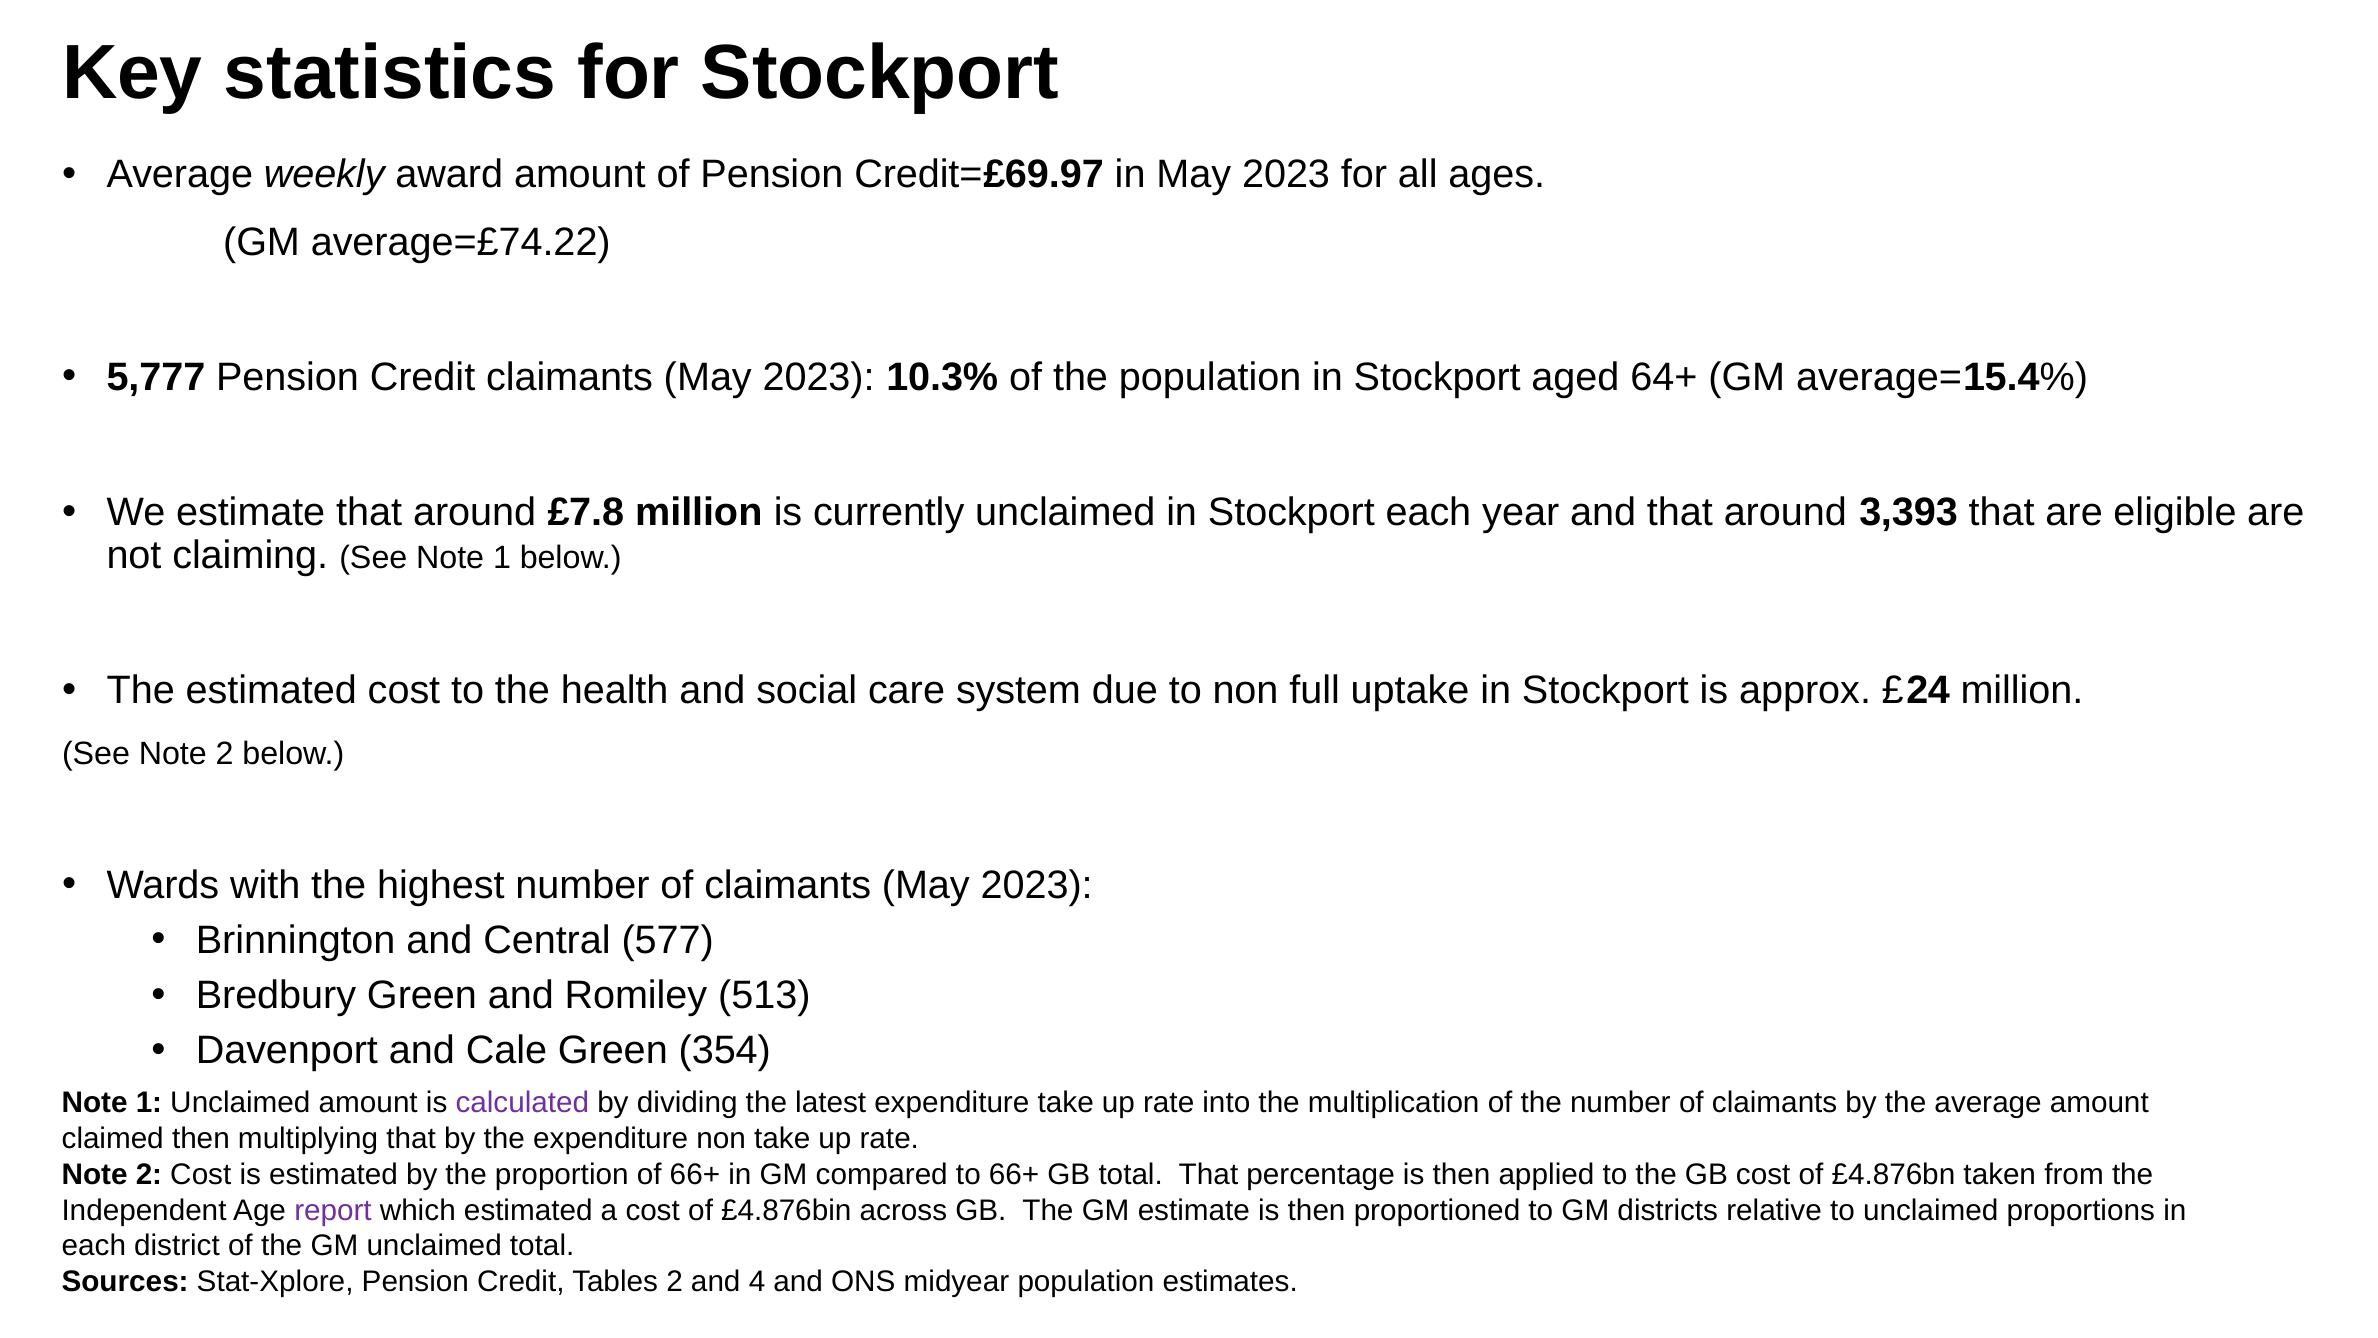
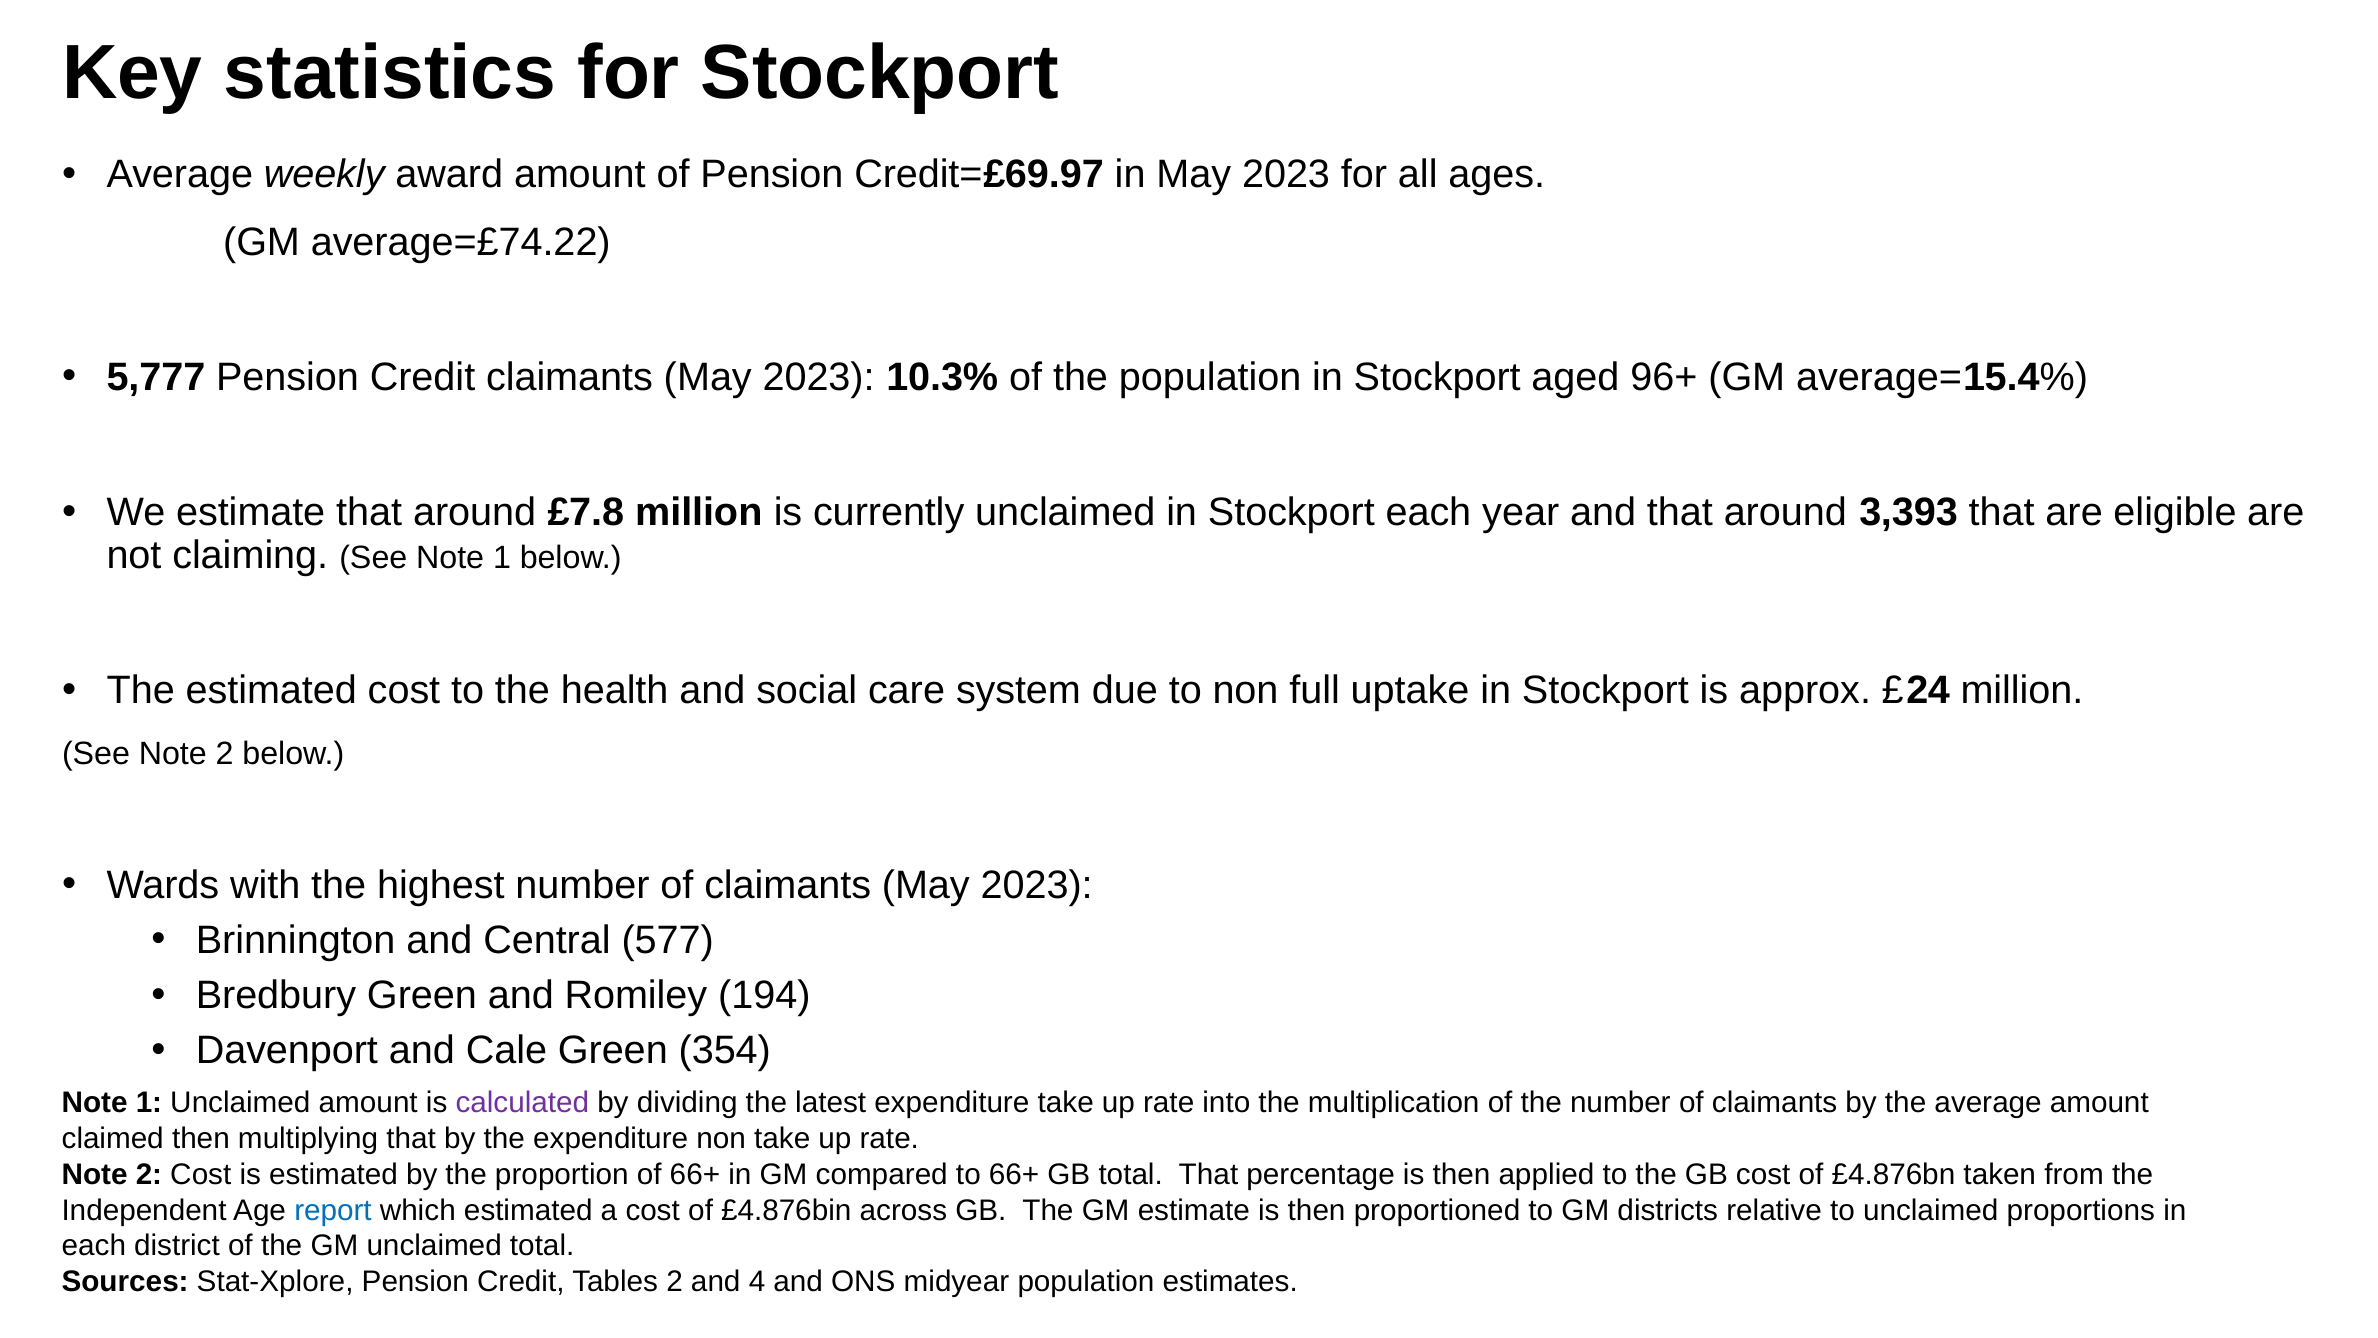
64+: 64+ -> 96+ (1664, 377)
513: 513 -> 194 (764, 995)
report colour: purple -> blue (333, 1210)
